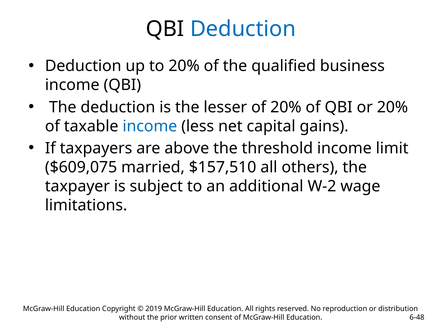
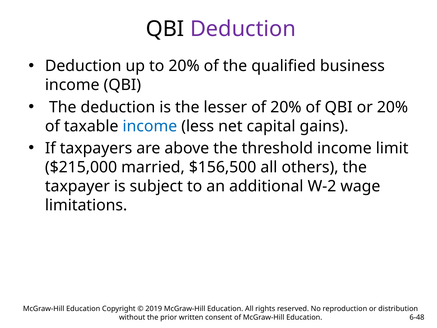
Deduction colour: blue -> purple (243, 29)
$609,075: $609,075 -> $215,000 (81, 167)
$157,510: $157,510 -> $156,500 (223, 167)
